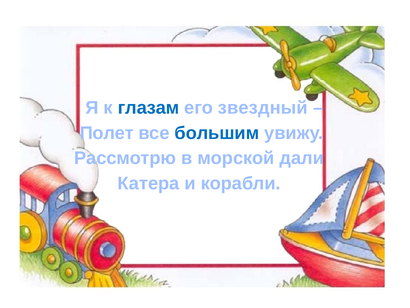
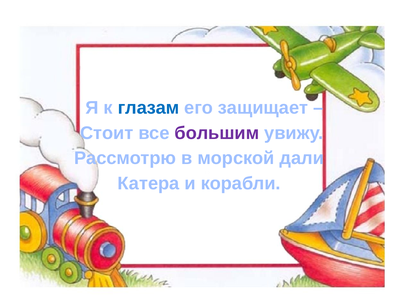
звездный: звездный -> защищает (263, 108)
Полет: Полет -> Стоит (107, 133)
большим colour: blue -> purple (217, 133)
